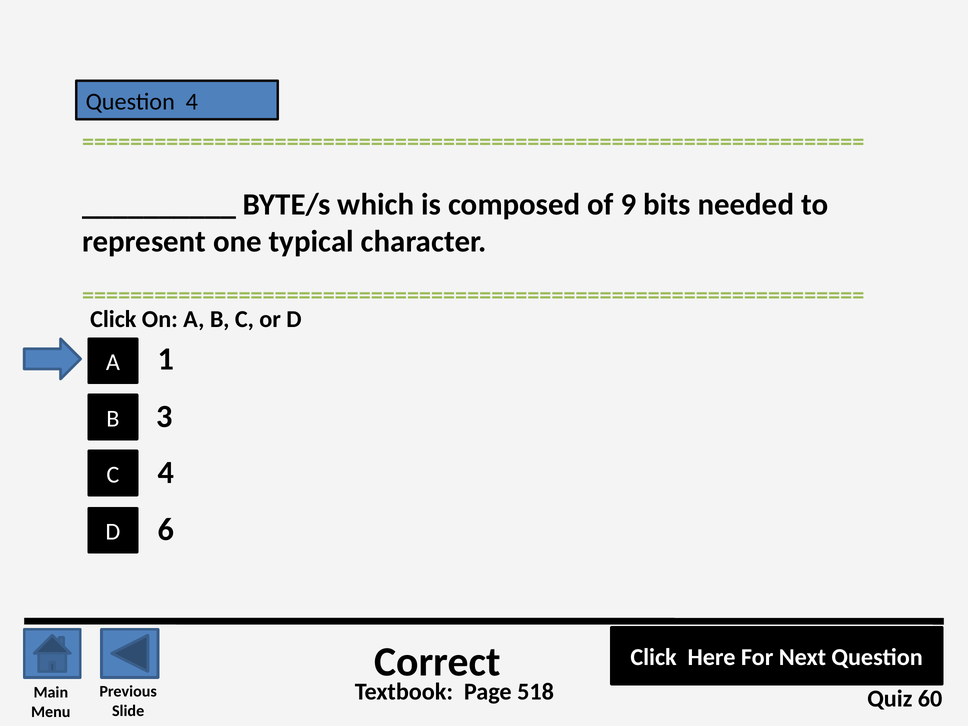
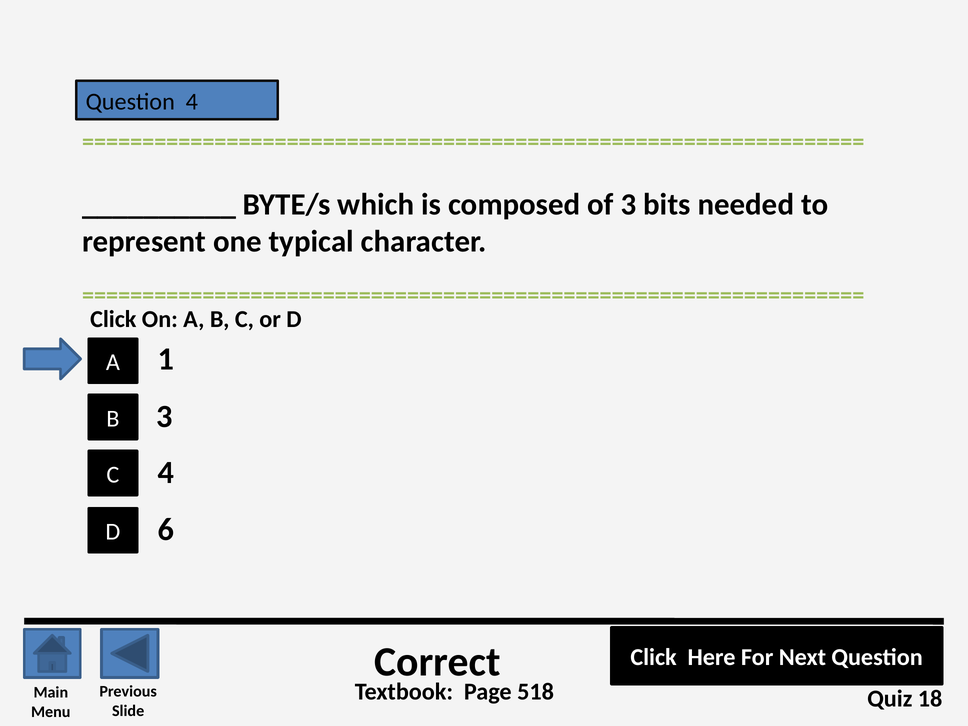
of 9: 9 -> 3 (629, 204)
60: 60 -> 18 (930, 699)
